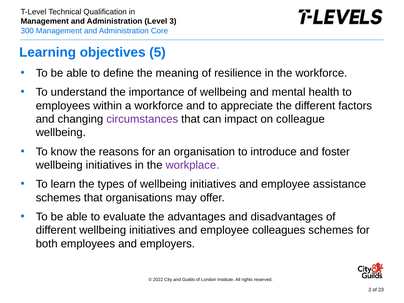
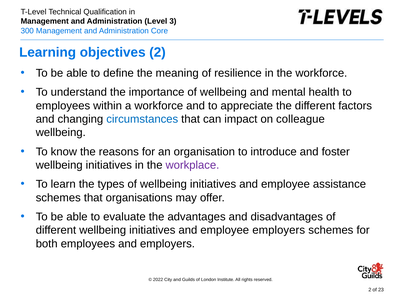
objectives 5: 5 -> 2 (157, 52)
circumstances colour: purple -> blue (142, 119)
employee colleagues: colleagues -> employers (279, 230)
